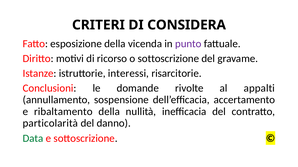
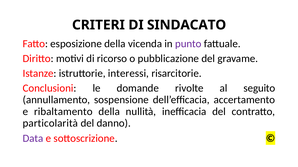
CONSIDERA: CONSIDERA -> SINDACATO (187, 25)
o sottoscrizione: sottoscrizione -> pubblicazione (168, 59)
appalti: appalti -> seguito (259, 88)
Data colour: green -> purple (33, 139)
